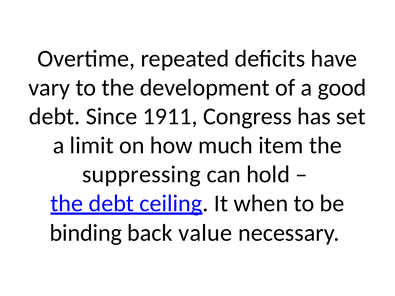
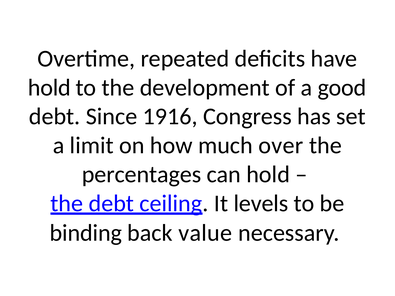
vary: vary -> hold (49, 88)
1911: 1911 -> 1916 (170, 117)
item: item -> over (281, 146)
suppressing: suppressing -> percentages (142, 175)
when: when -> levels (261, 204)
